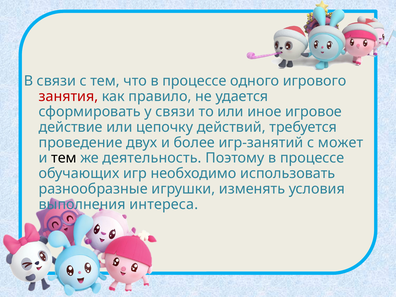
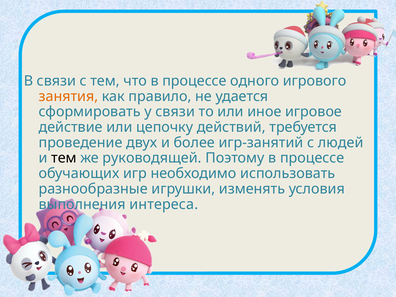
занятия colour: red -> orange (68, 96)
может: может -> людей (341, 143)
деятельность: деятельность -> руководящей (152, 158)
